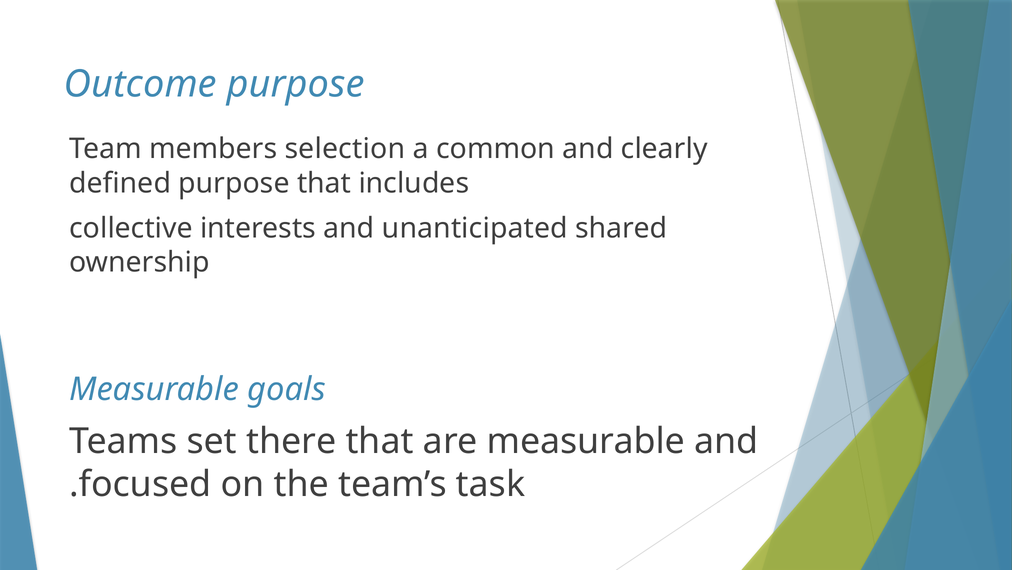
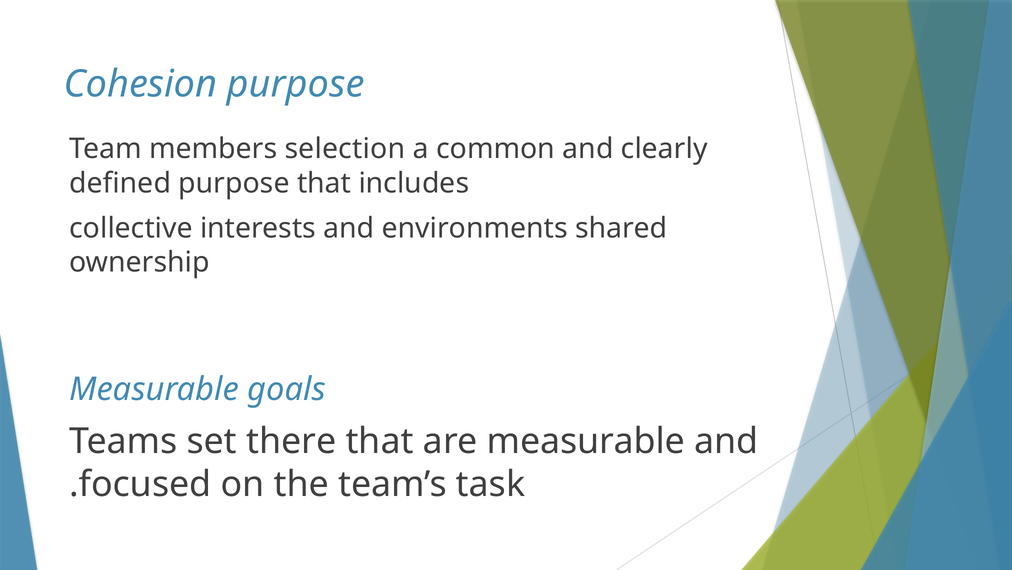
Outcome: Outcome -> Cohesion (140, 84)
unanticipated: unanticipated -> environments (475, 228)
